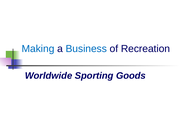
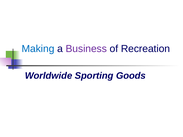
Business colour: blue -> purple (86, 49)
